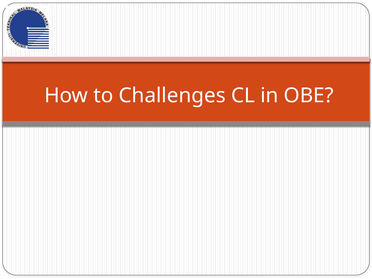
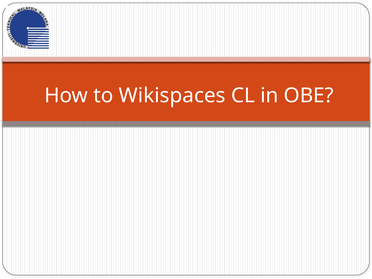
Challenges: Challenges -> Wikispaces (172, 96)
